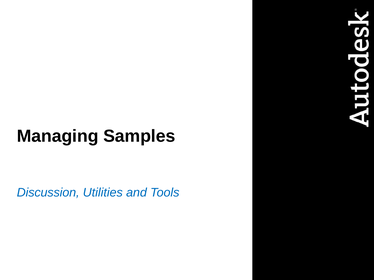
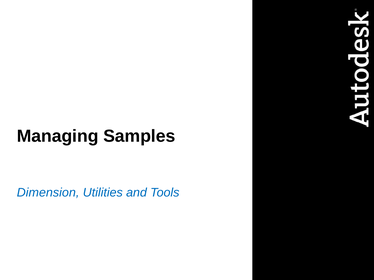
Discussion: Discussion -> Dimension (48, 193)
